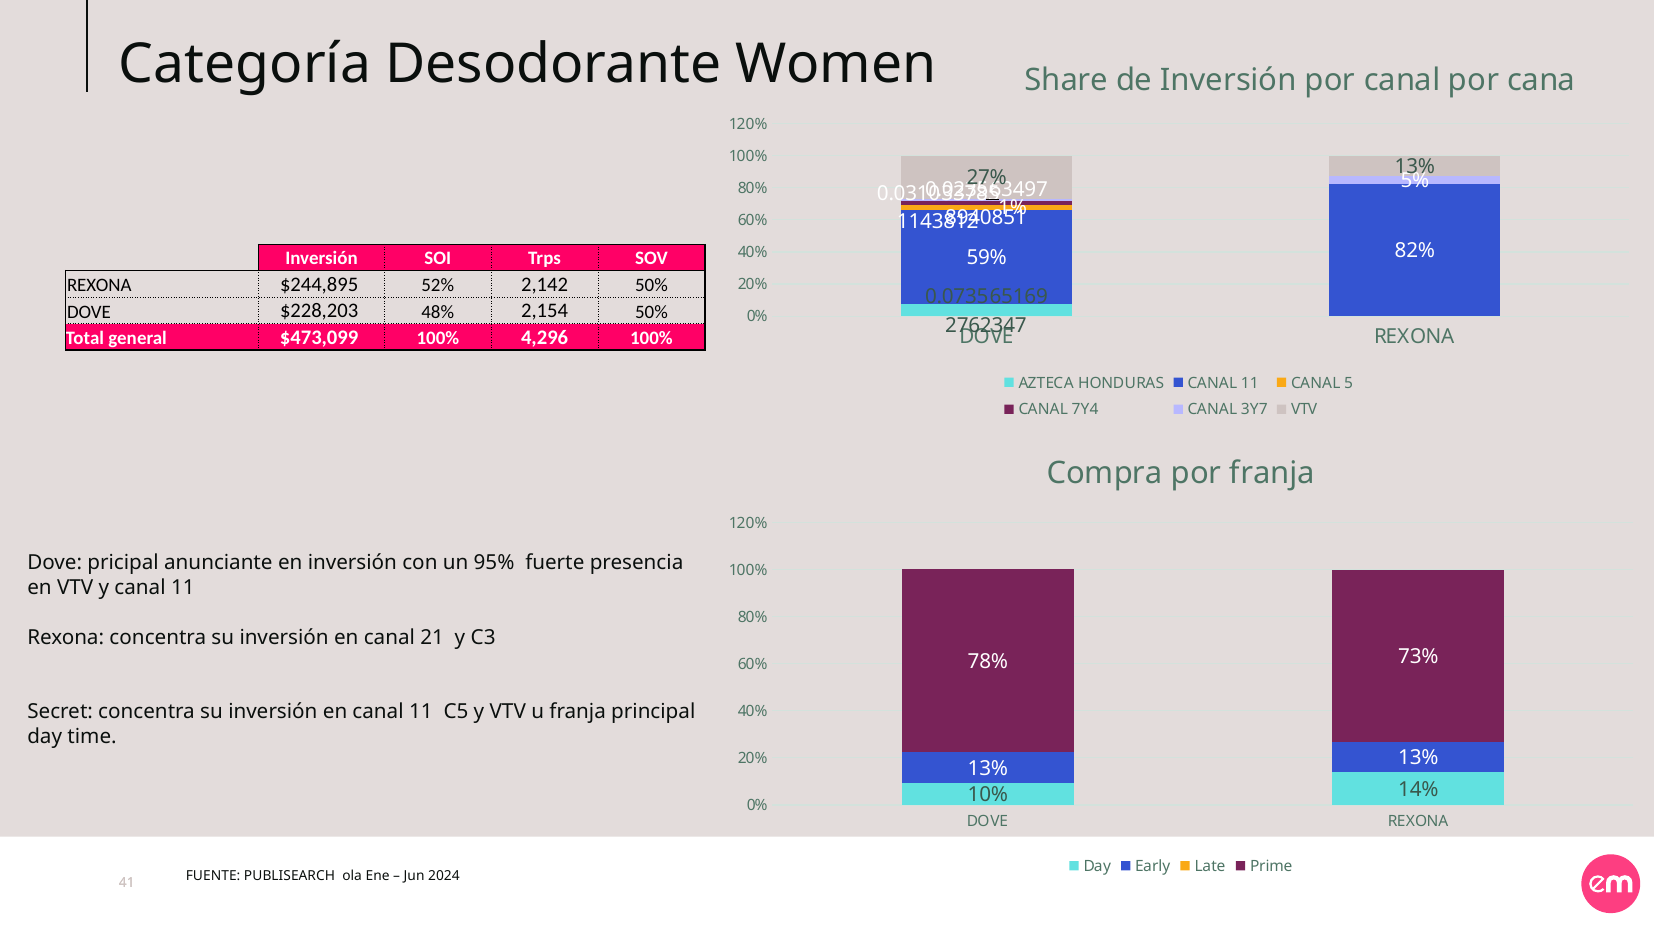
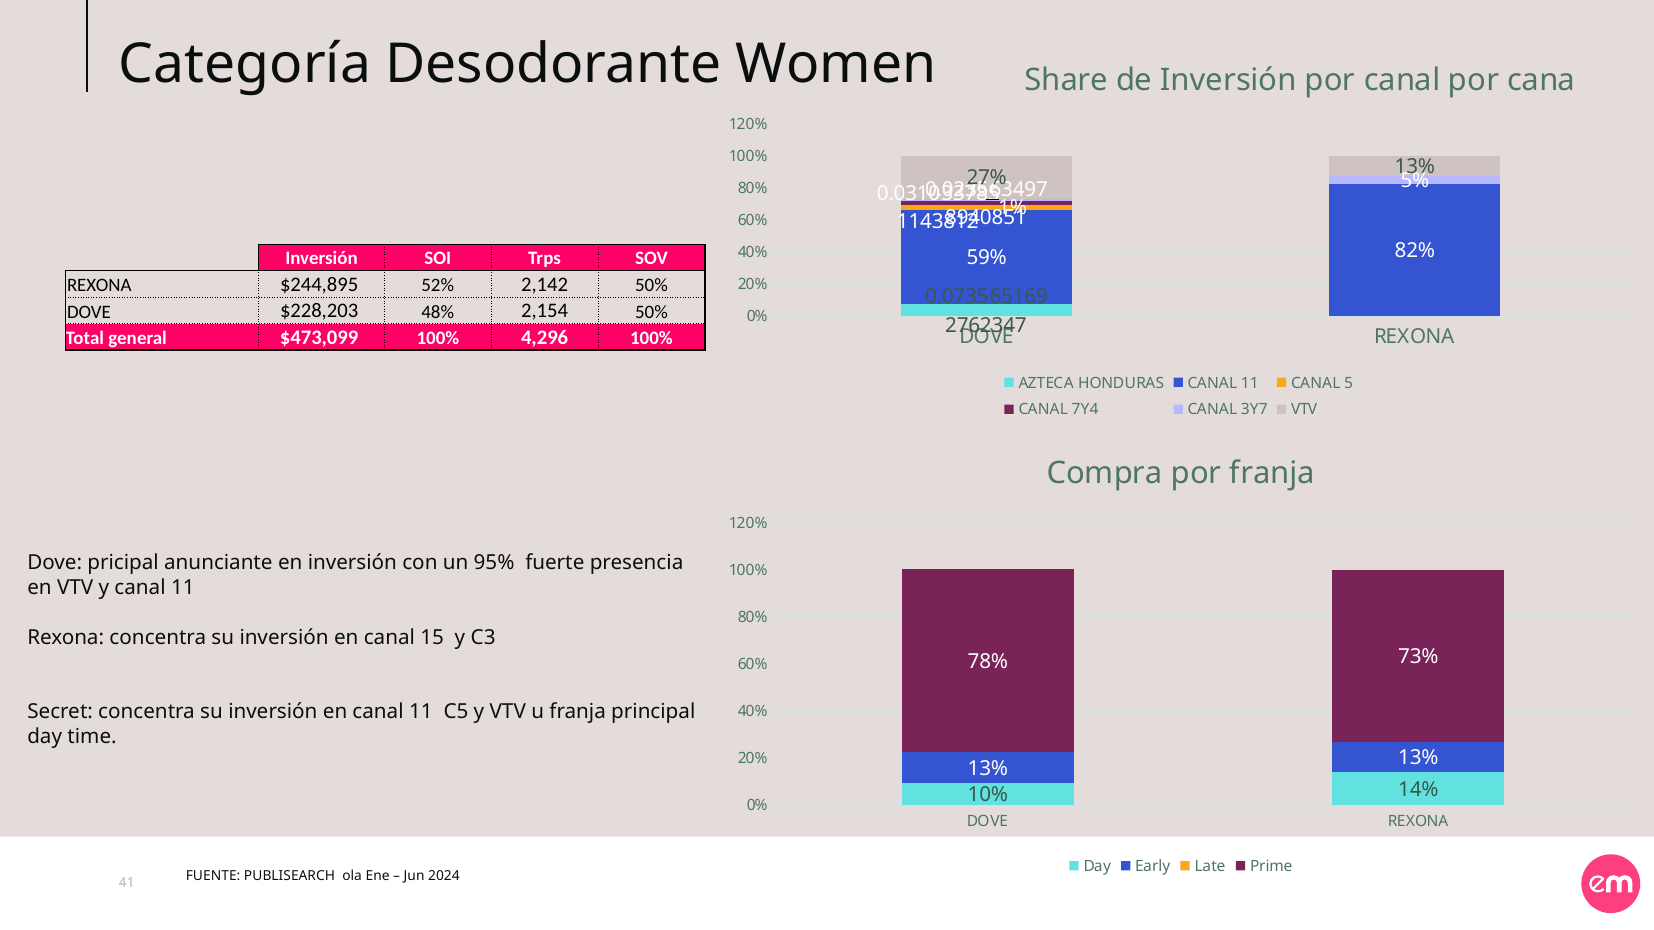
21: 21 -> 15 (432, 638)
